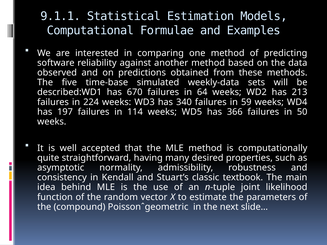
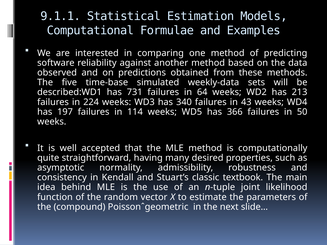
670: 670 -> 731 (135, 92)
59: 59 -> 43 (246, 102)
